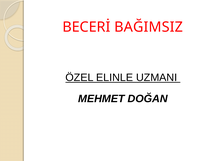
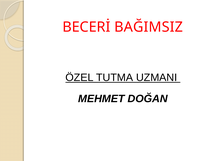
ELINLE: ELINLE -> TUTMA (115, 78)
